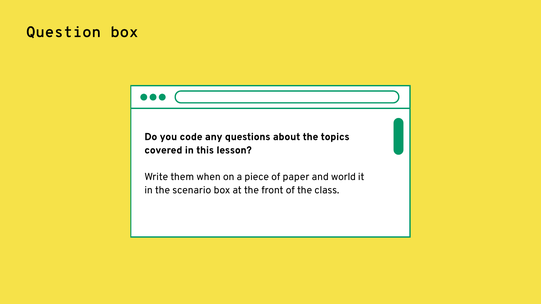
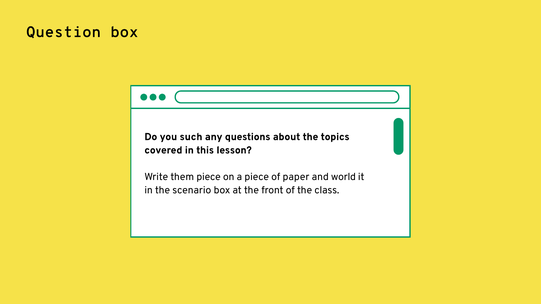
code: code -> such (191, 137)
them when: when -> piece (209, 177)
